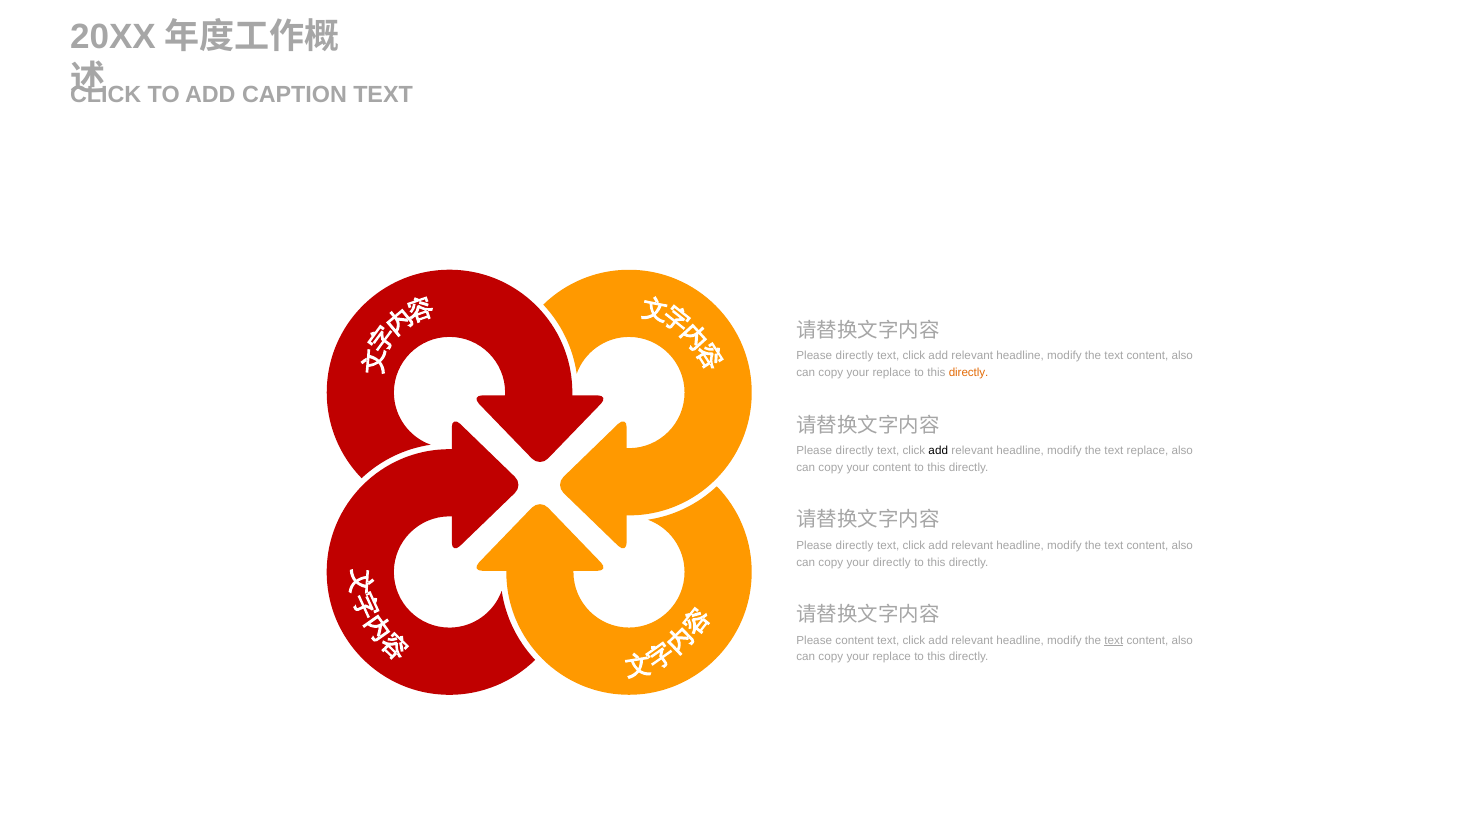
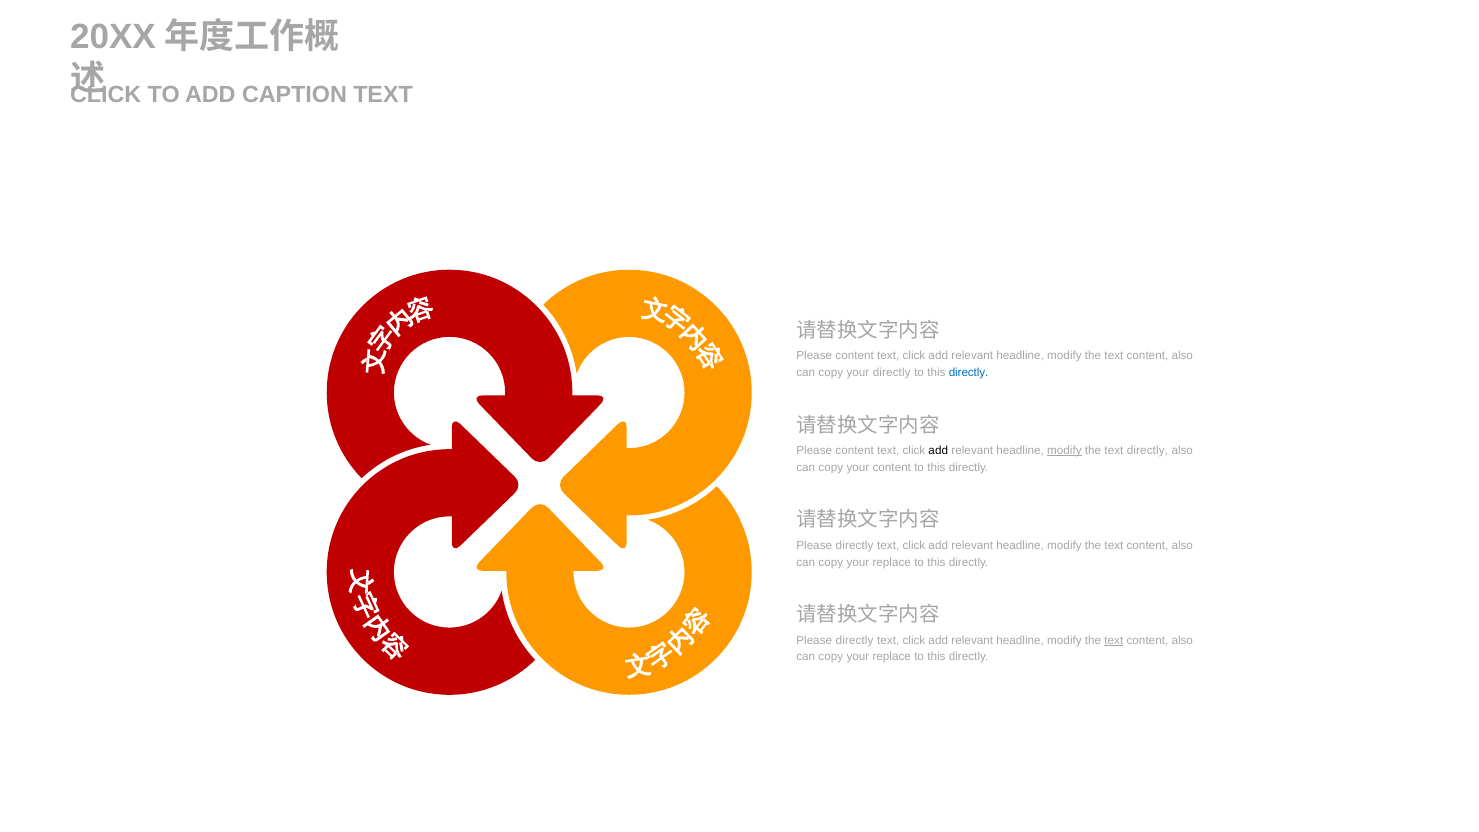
directly: directly -> content (855, 356)
replace: replace -> directly (892, 373)
directly colour: orange -> blue (969, 373)
directly: directly -> content (855, 451)
modify underline: none -> present (1064, 451)
text replace: replace -> directly (1147, 451)
directly: directly -> replace (892, 562)
content: content -> directly (855, 640)
